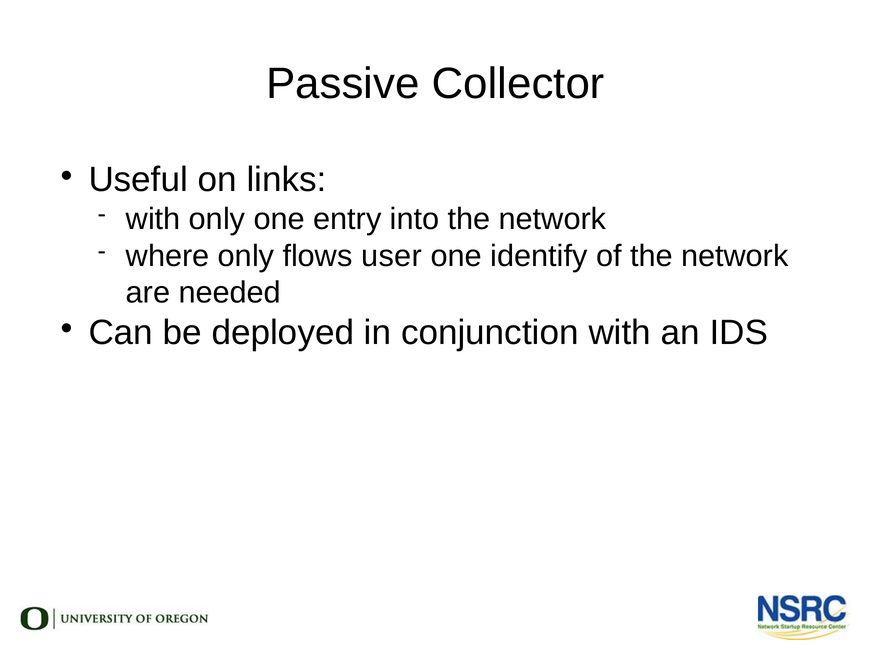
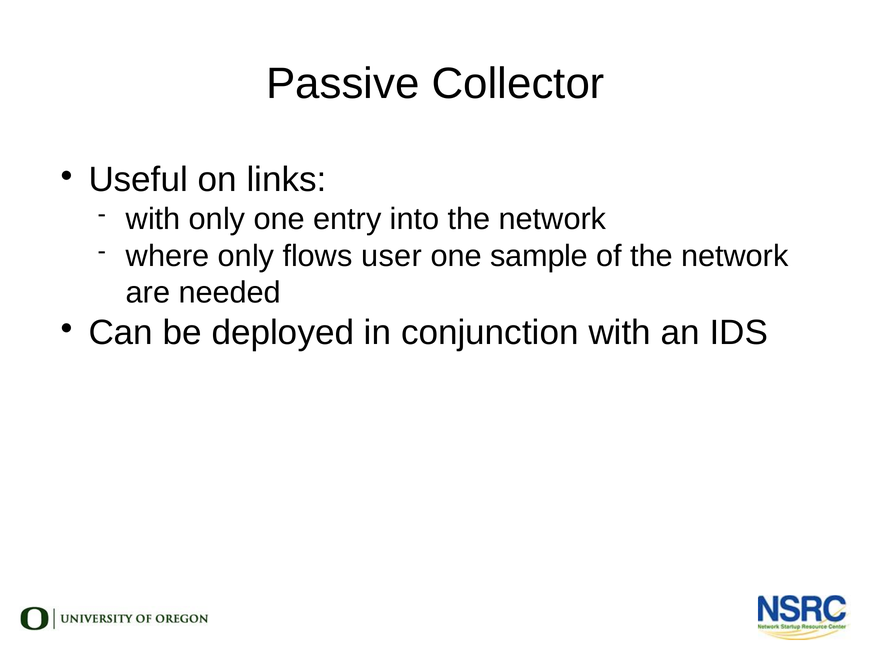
identify: identify -> sample (539, 256)
